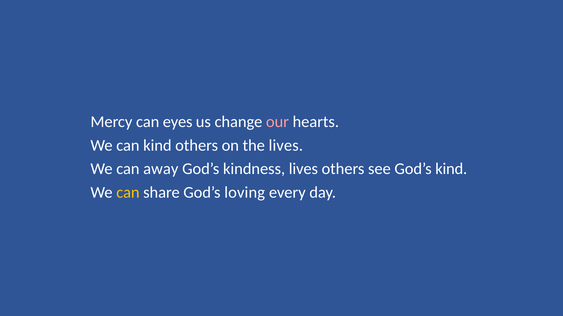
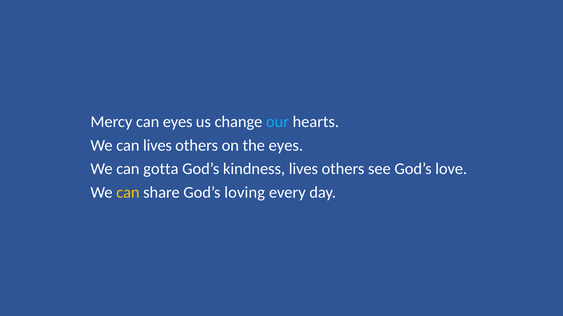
our colour: pink -> light blue (277, 122)
can kind: kind -> lives (157, 146)
the lives: lives -> eyes (286, 146)
away: away -> gotta (161, 169)
God’s kind: kind -> love (451, 169)
